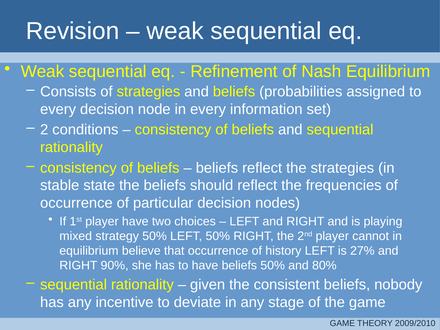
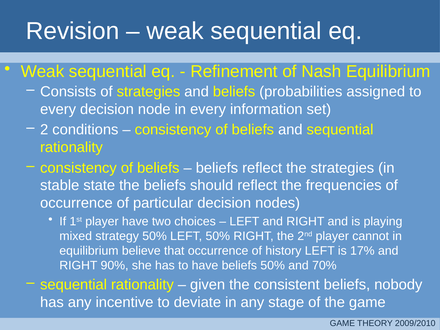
27%: 27% -> 17% (362, 251)
80%: 80% -> 70% (324, 266)
